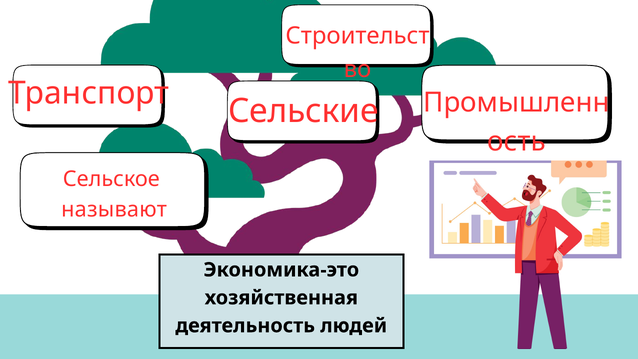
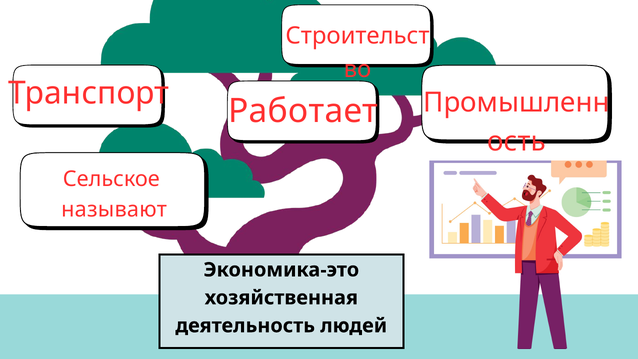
Сельские: Сельские -> Работает (303, 111)
